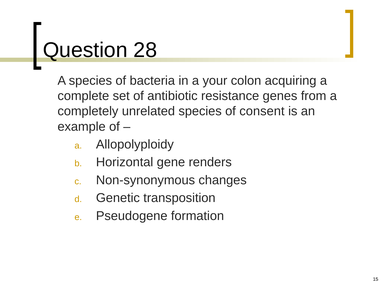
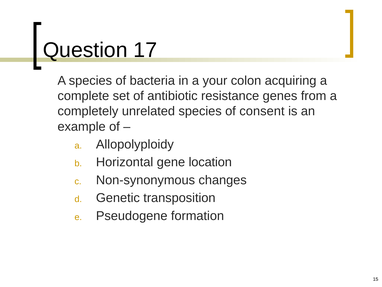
28: 28 -> 17 (145, 50)
renders: renders -> location (210, 162)
